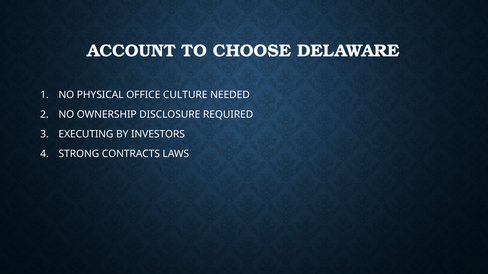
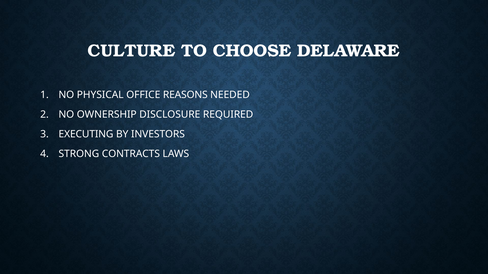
ACCOUNT: ACCOUNT -> CULTURE (131, 51)
CULTURE: CULTURE -> REASONS (185, 95)
